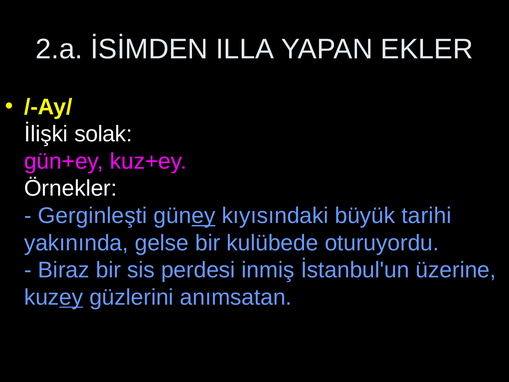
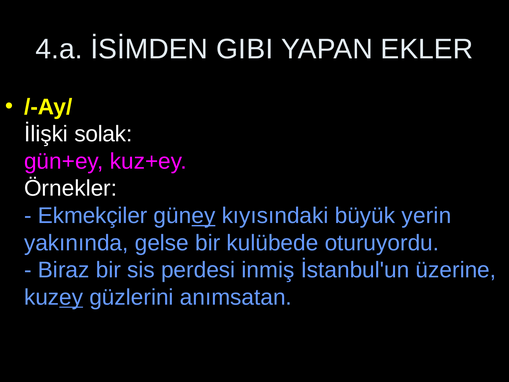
2.a: 2.a -> 4.a (59, 49)
ILLA: ILLA -> GIBI (245, 49)
Gerginleşti: Gerginleşti -> Ekmekçiler (93, 216)
tarihi: tarihi -> yerin (427, 216)
